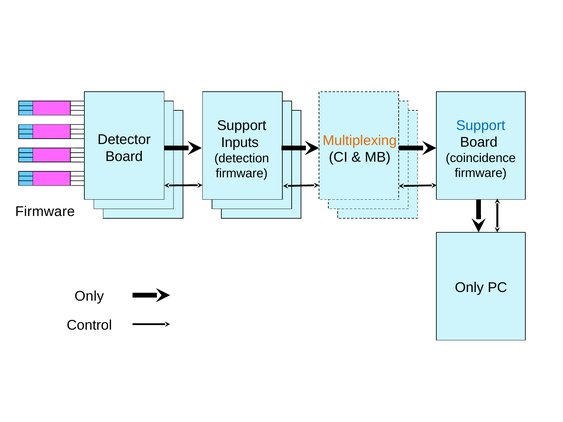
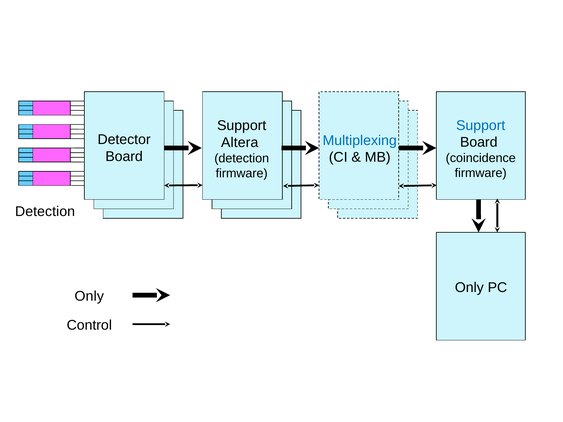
Multiplexing colour: orange -> blue (360, 140)
Inputs: Inputs -> Altera (240, 143)
Firmware: Firmware -> Detection (45, 212)
